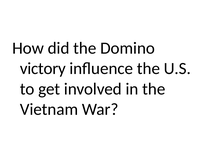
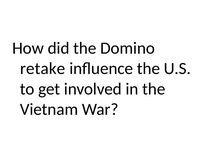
victory: victory -> retake (43, 69)
